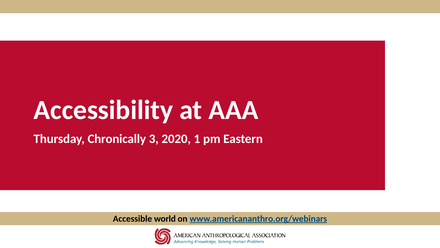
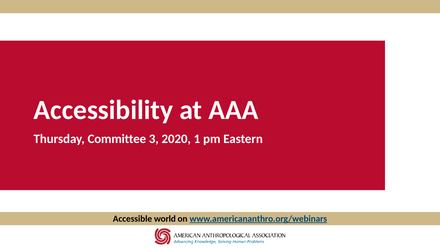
Chronically: Chronically -> Committee (117, 139)
